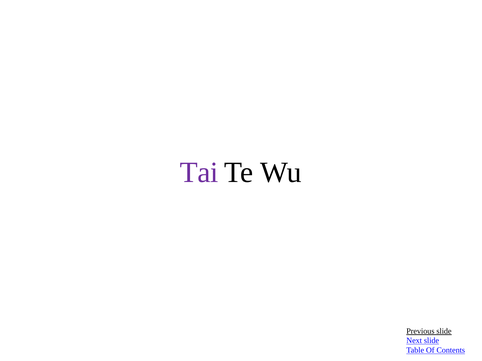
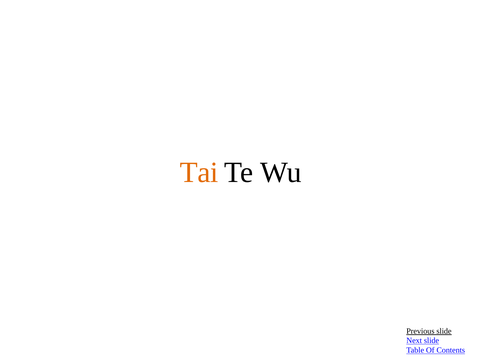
Tai colour: purple -> orange (199, 173)
